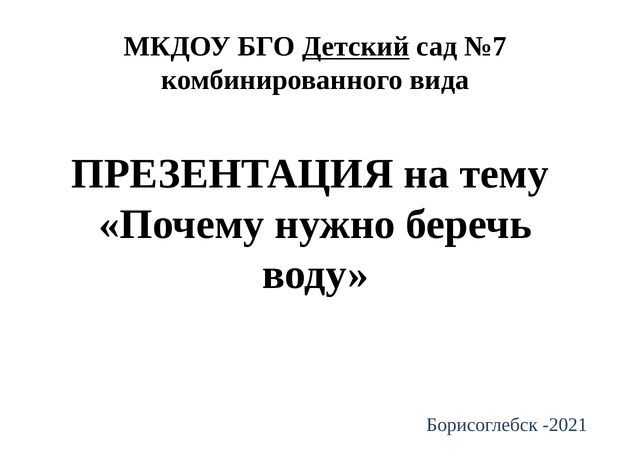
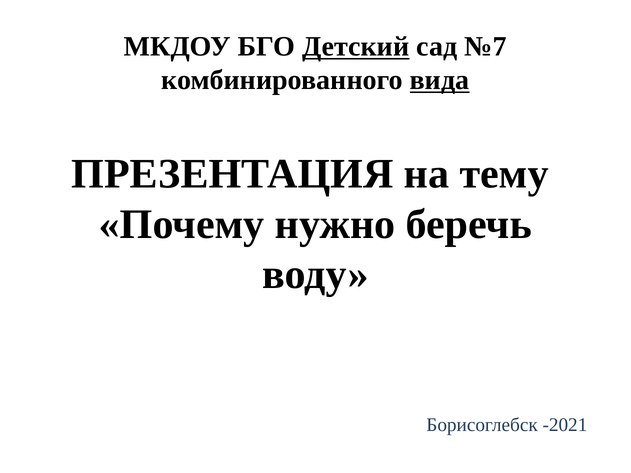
вида underline: none -> present (440, 80)
